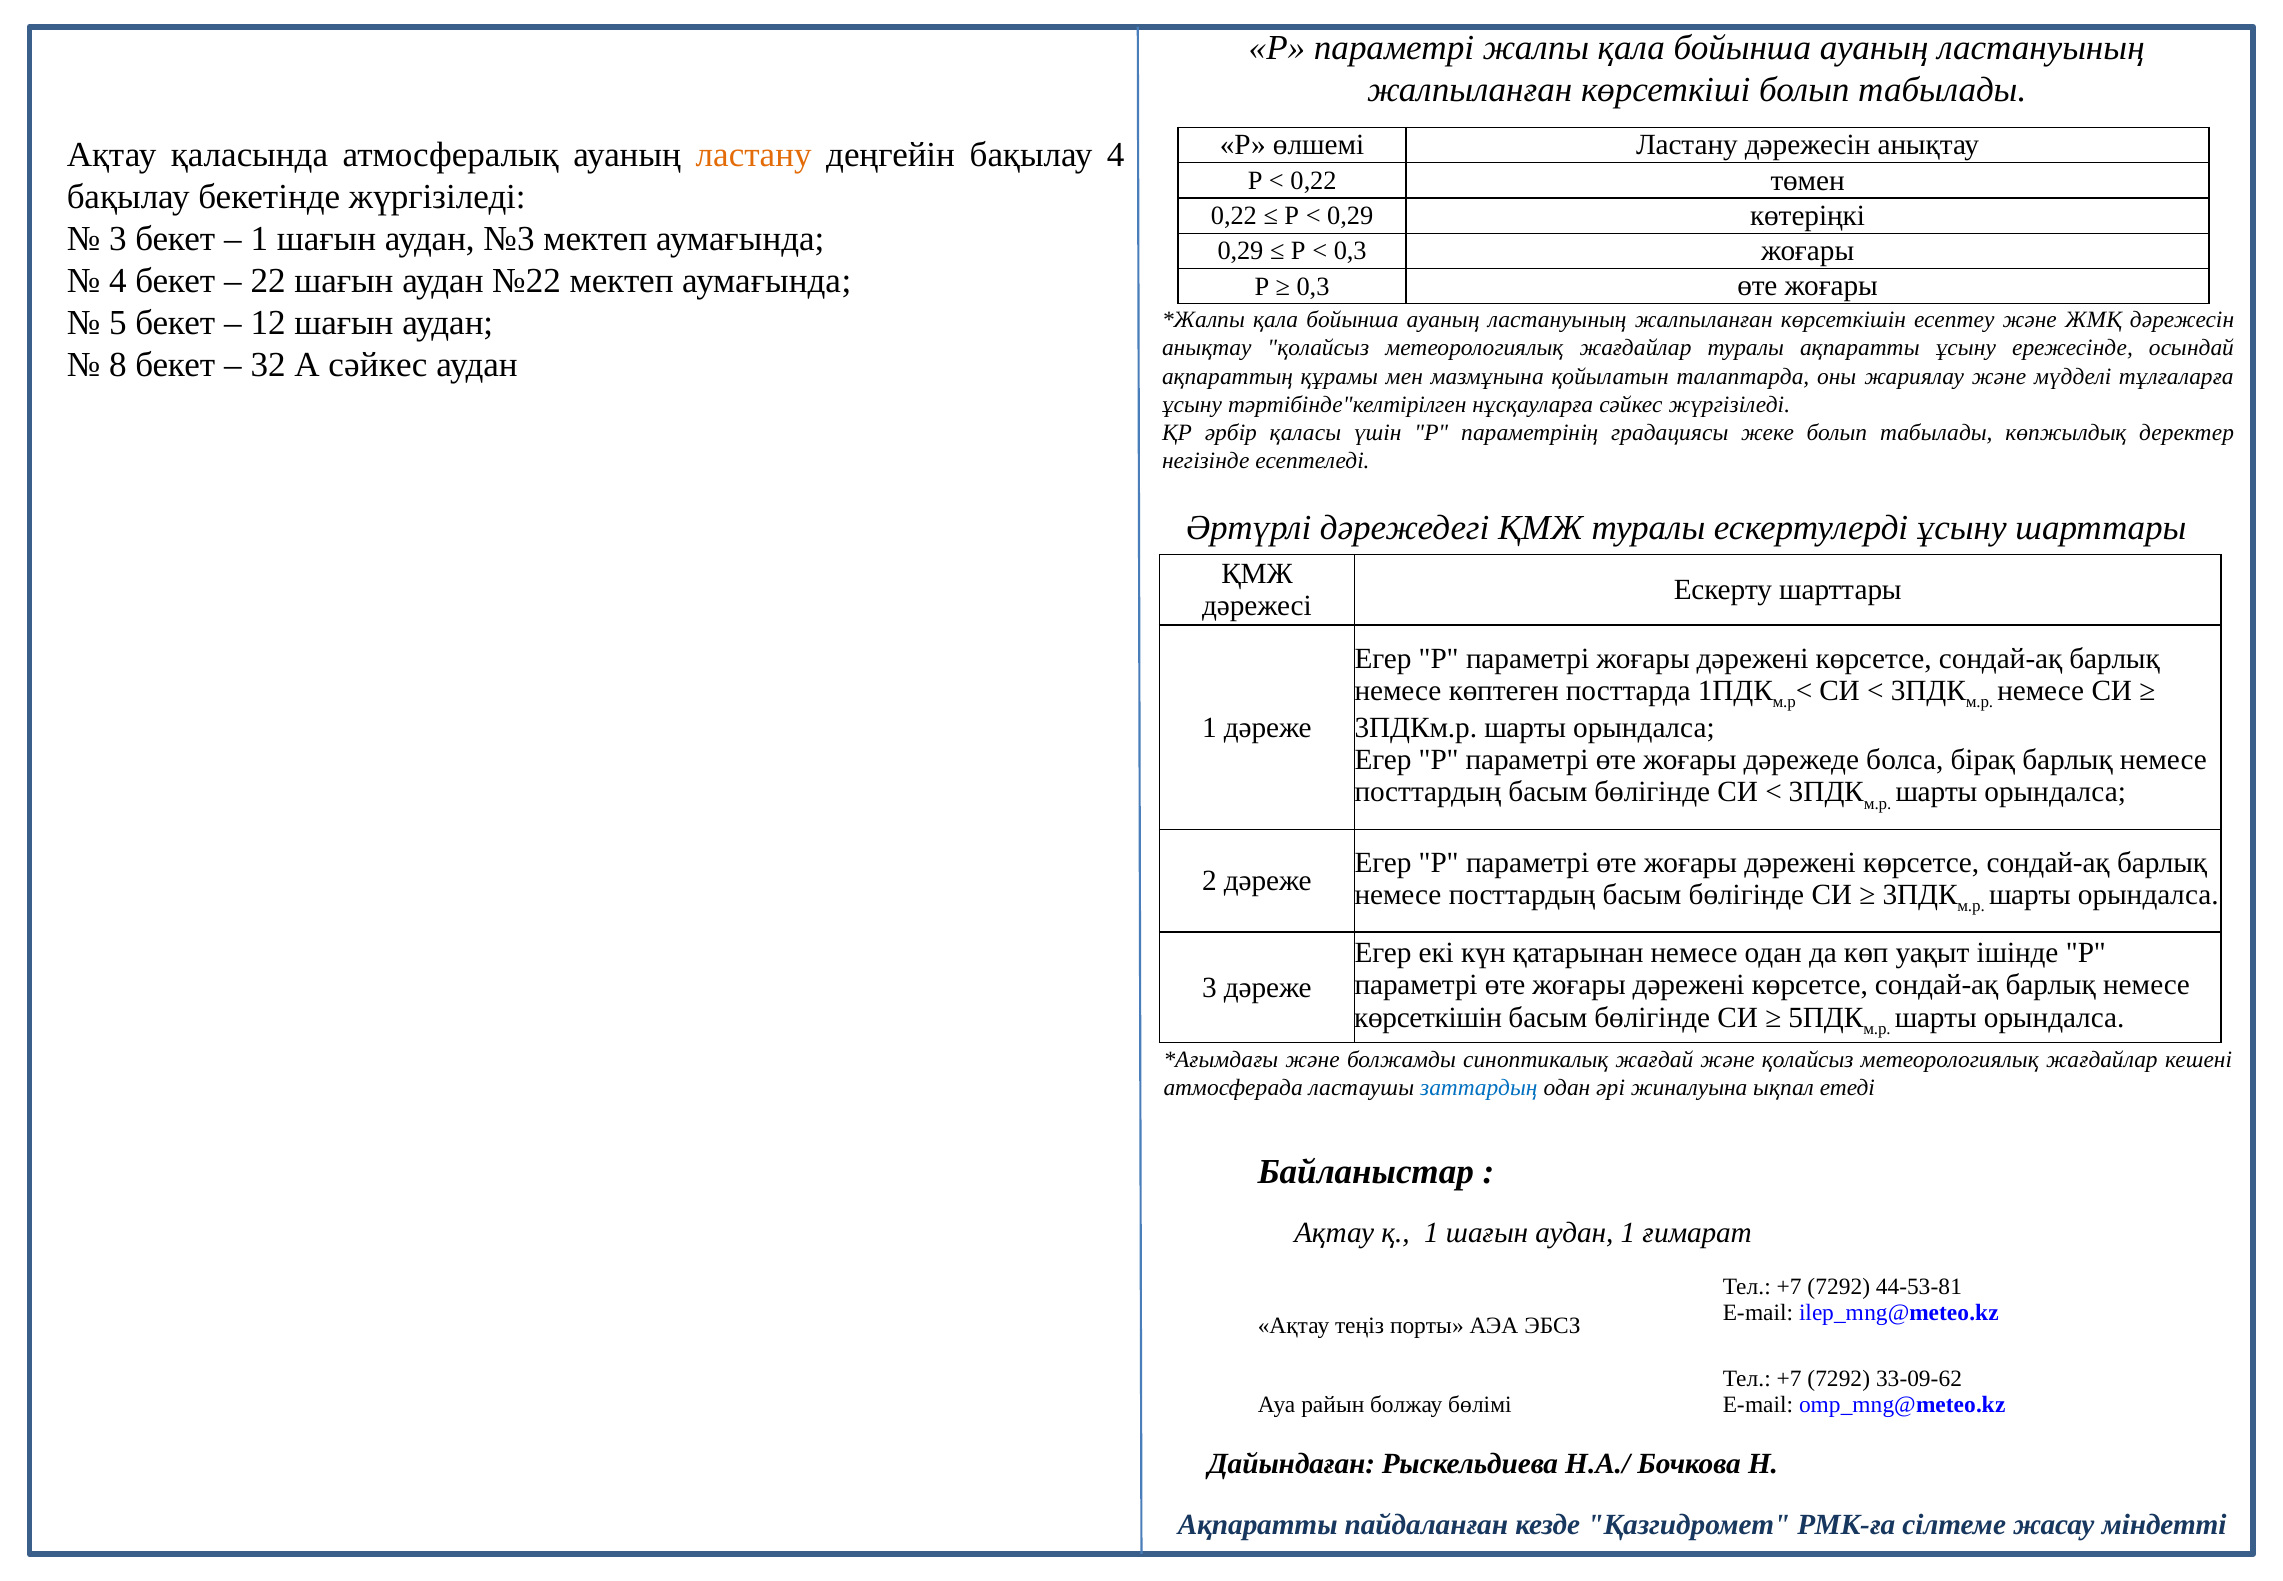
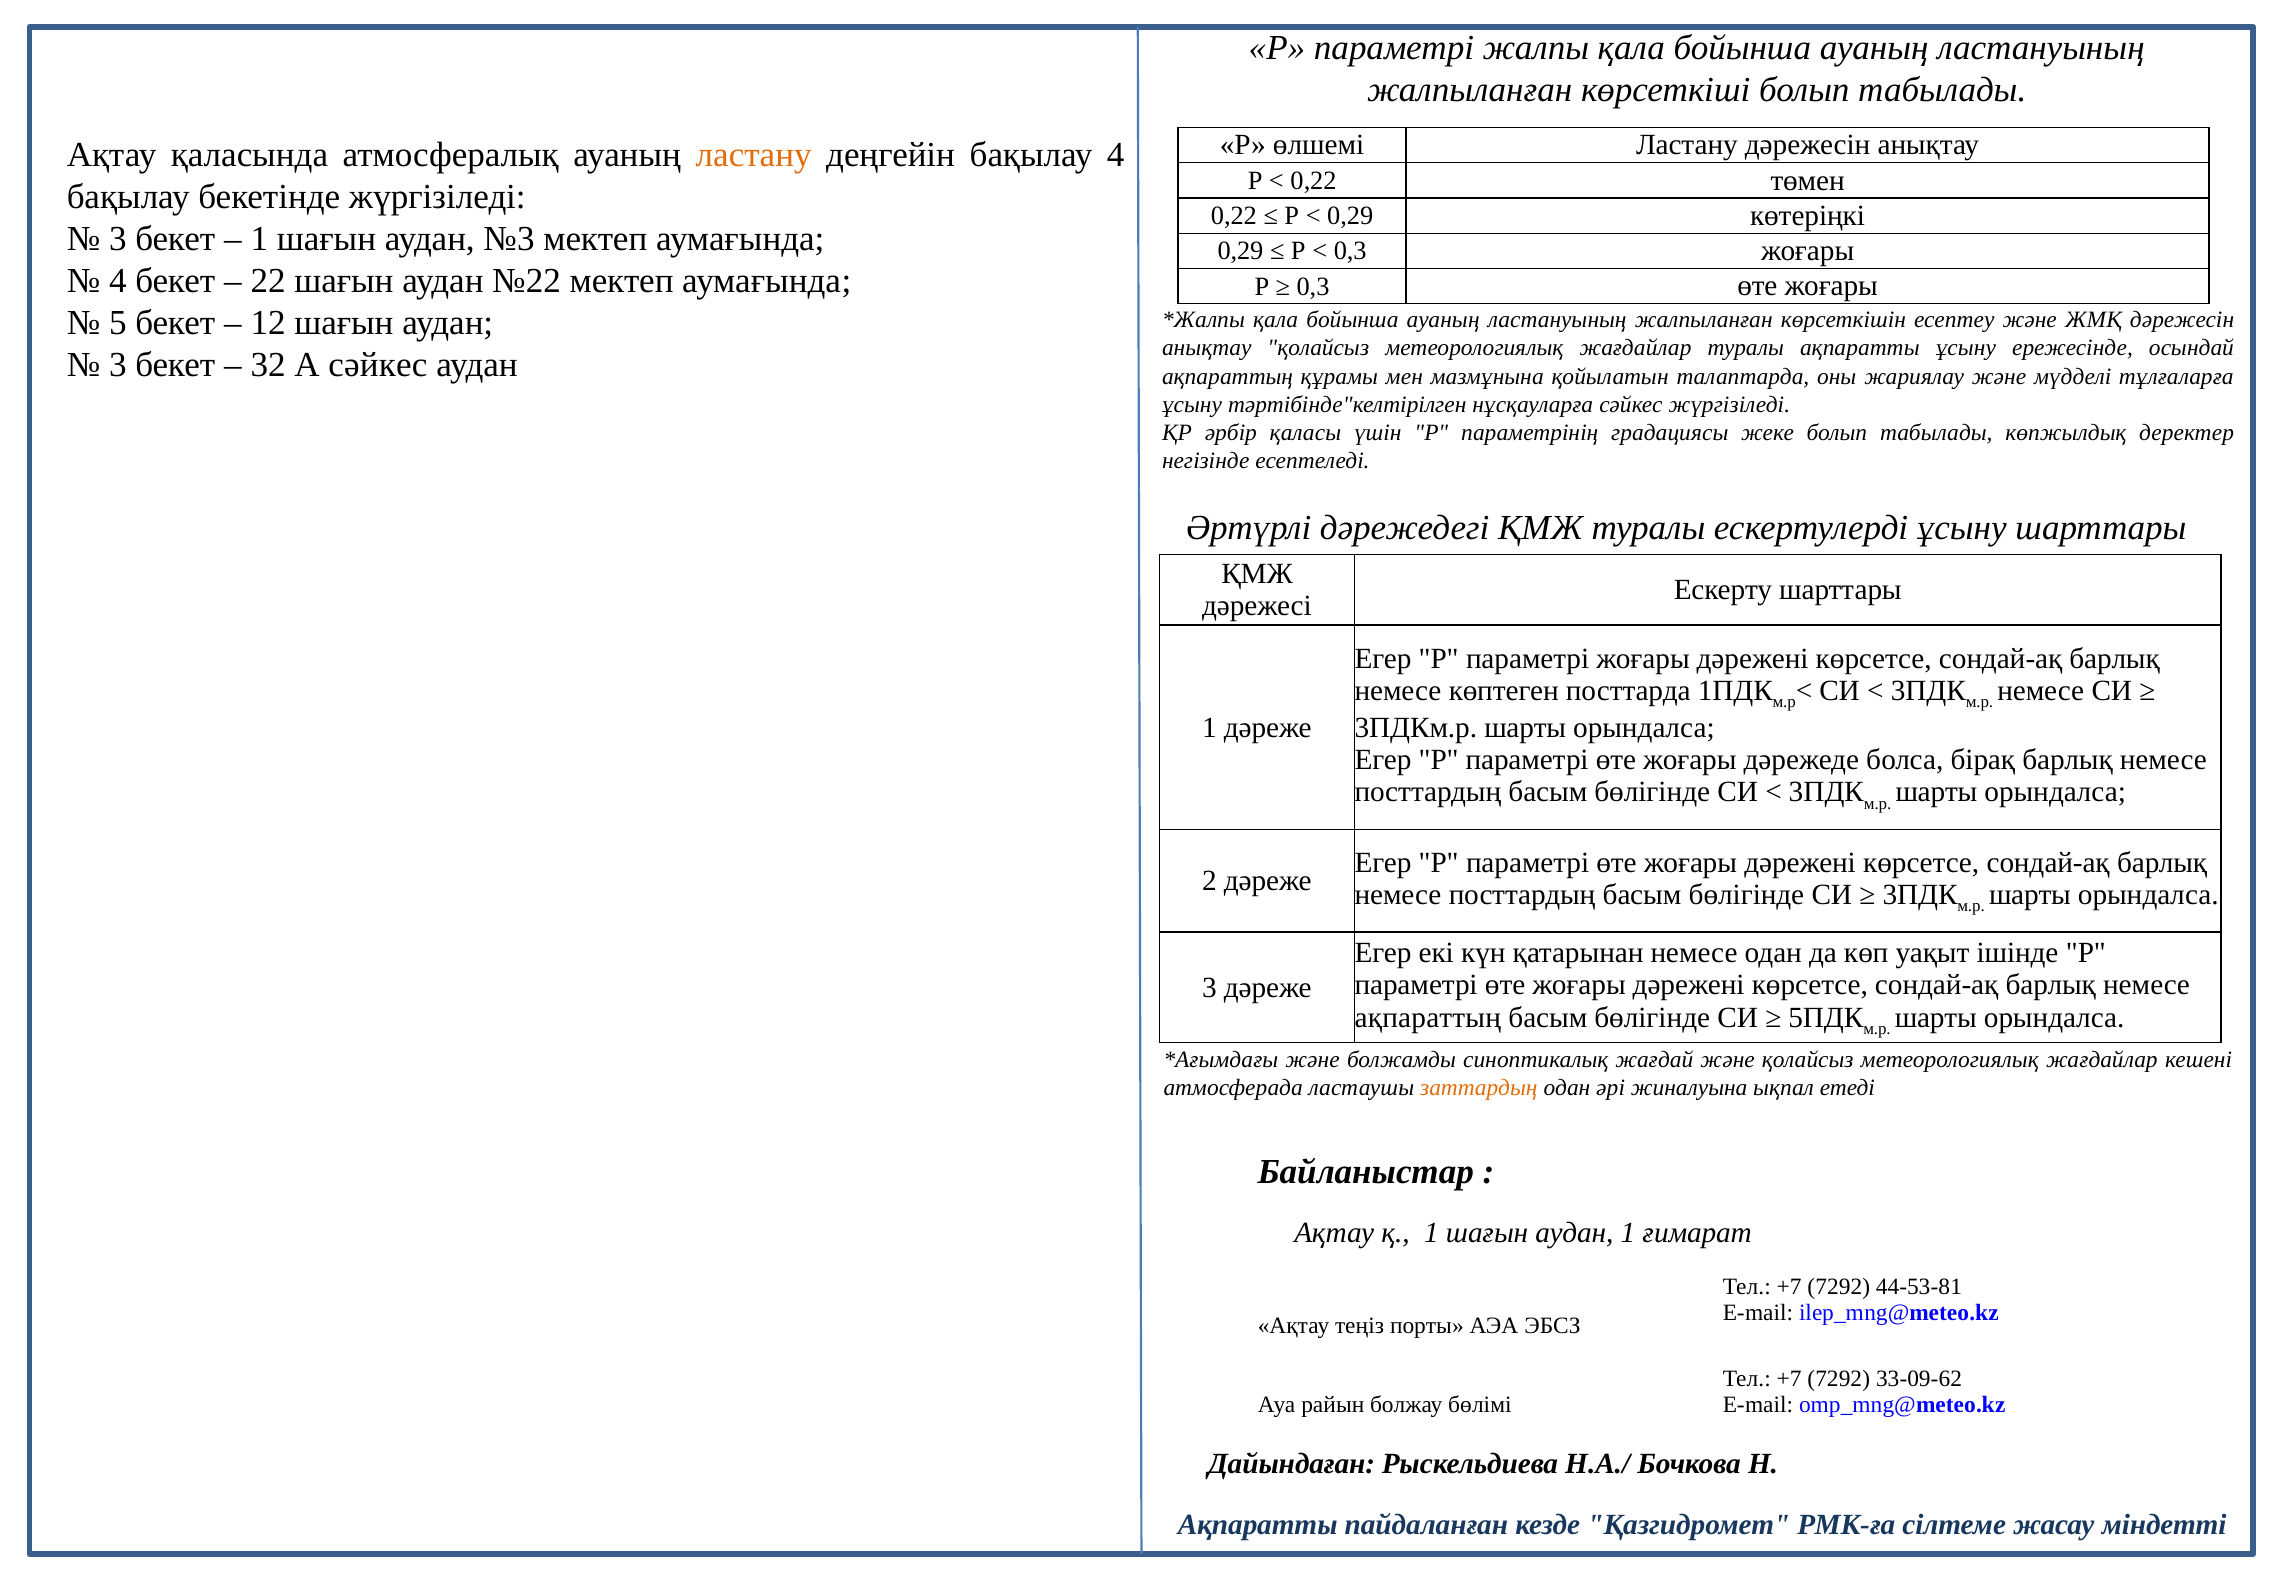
8: 8 -> 3 (118, 365)
көрсеткішін: көрсеткішін -> ақпараттың (1428, 1017)
заттардың colour: blue -> orange (1479, 1088)
